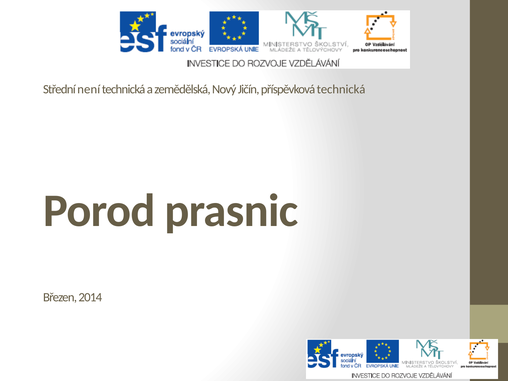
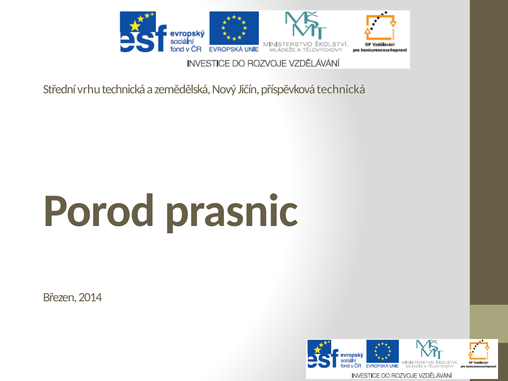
není: není -> vrhu (89, 89)
